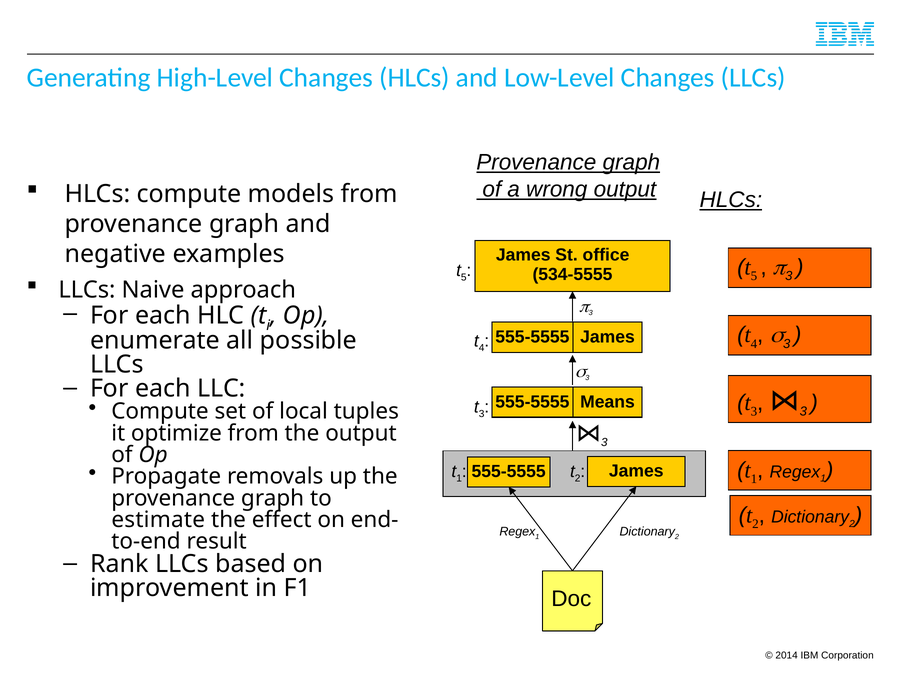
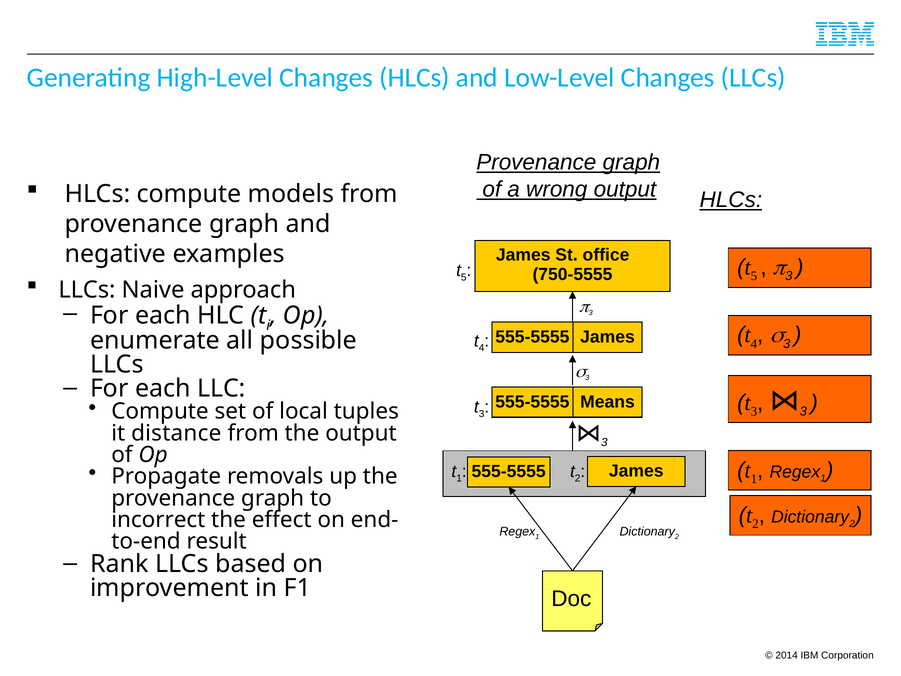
534-5555: 534-5555 -> 750-5555 (572, 275)
optimize: optimize -> distance (176, 433)
estimate: estimate -> incorrect (158, 520)
